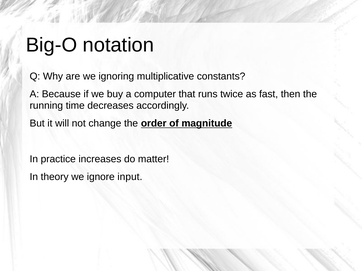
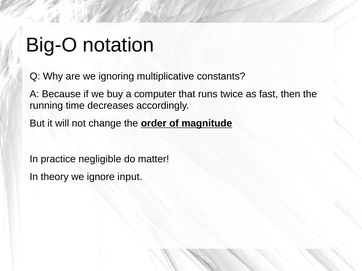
increases: increases -> negligible (100, 159)
